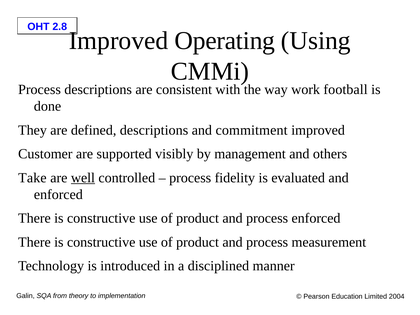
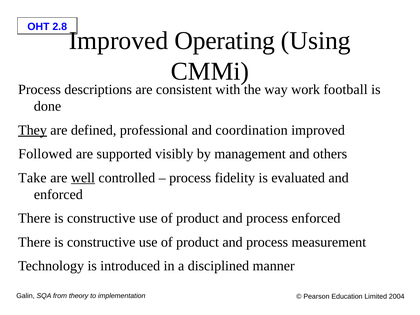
They underline: none -> present (33, 130)
defined descriptions: descriptions -> professional (154, 130)
commitment: commitment -> coordination (252, 130)
Customer: Customer -> Followed (45, 154)
